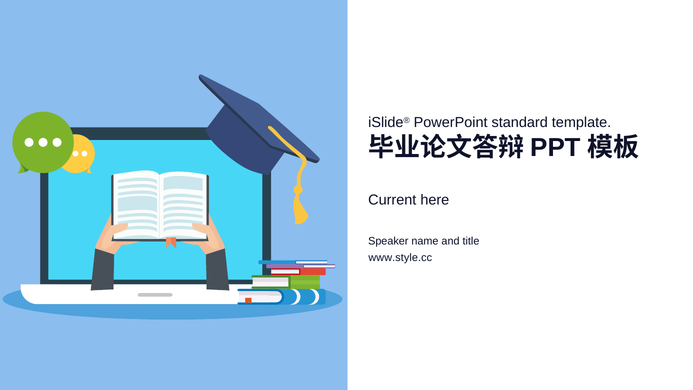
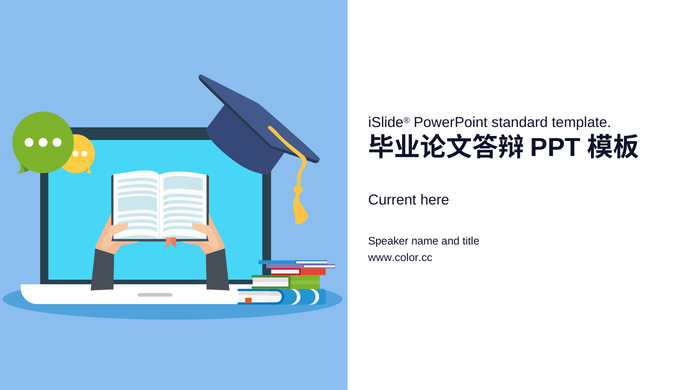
www.style.cc: www.style.cc -> www.color.cc (400, 258)
